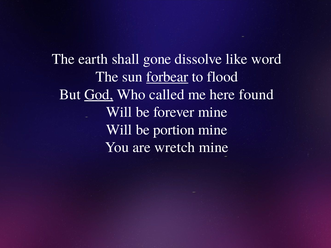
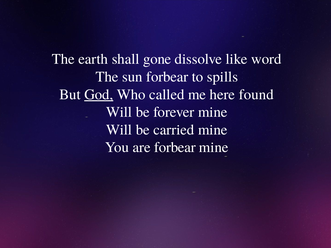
forbear underline: present -> none (167, 77)
flood: flood -> spills (222, 77)
portion: portion -> carried (174, 130)
are wretch: wretch -> forbear (175, 147)
